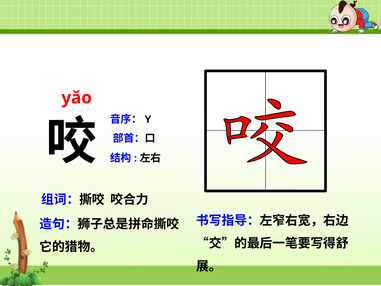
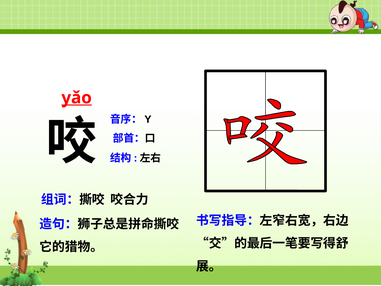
yǎo underline: none -> present (77, 98)
